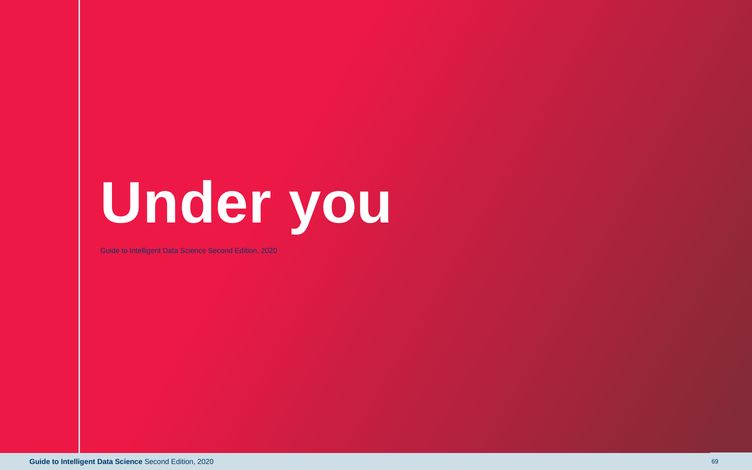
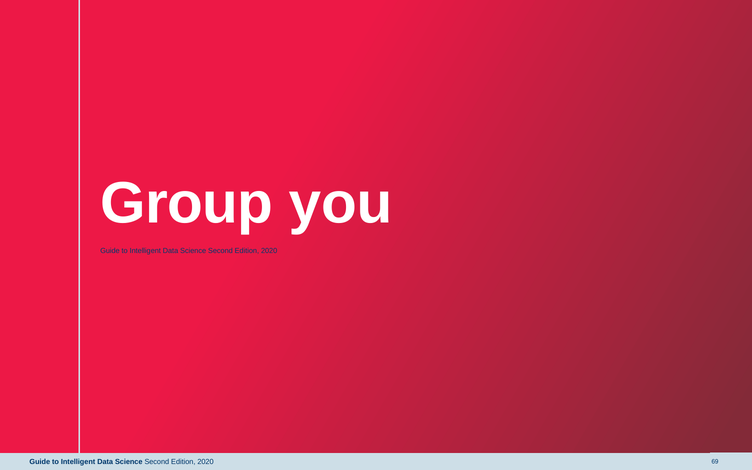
Under: Under -> Group (187, 204)
